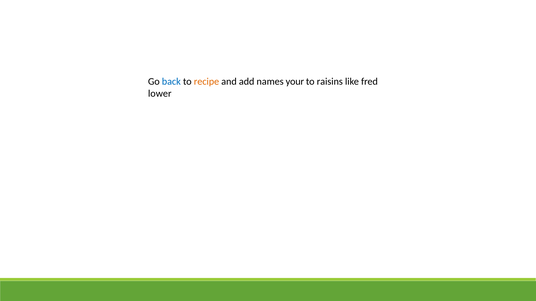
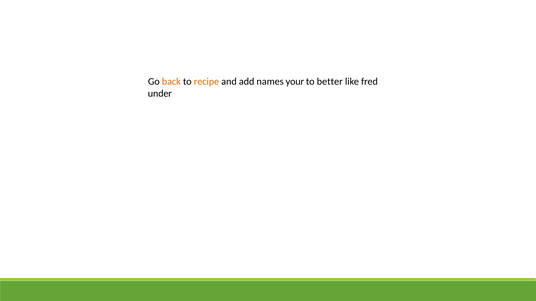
back colour: blue -> orange (171, 82)
raisins: raisins -> better (330, 82)
lower: lower -> under (160, 94)
